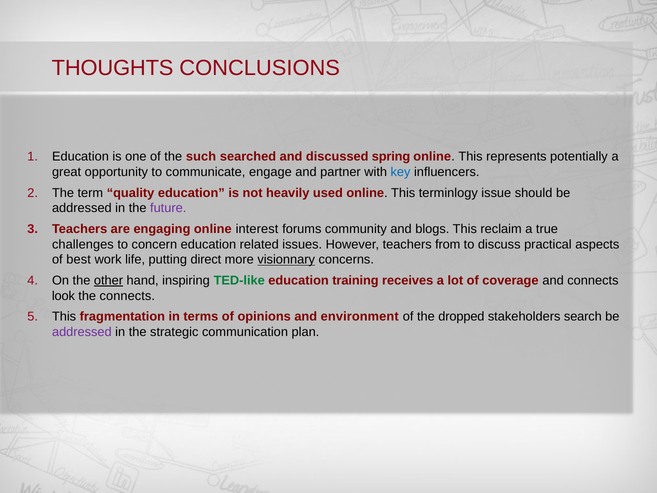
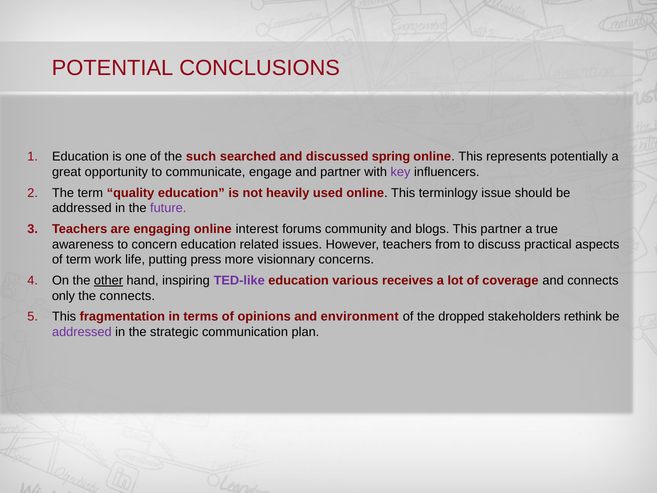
THOUGHTS: THOUGHTS -> POTENTIAL (113, 68)
key colour: blue -> purple (401, 172)
This reclaim: reclaim -> partner (501, 229)
challenges: challenges -> awareness (83, 244)
of best: best -> term (79, 260)
direct: direct -> press (206, 260)
visionnary underline: present -> none (286, 260)
TED-like colour: green -> purple (239, 280)
training: training -> various (355, 280)
look: look -> only (63, 296)
search: search -> rethink (583, 317)
